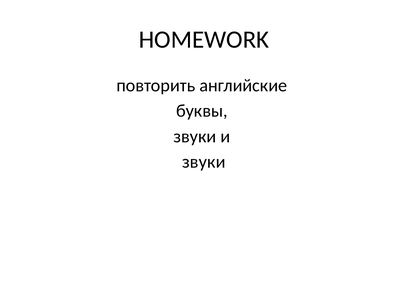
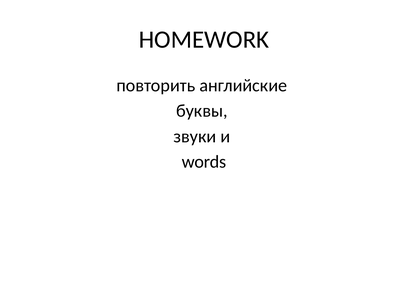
звуки: звуки -> words (204, 162)
